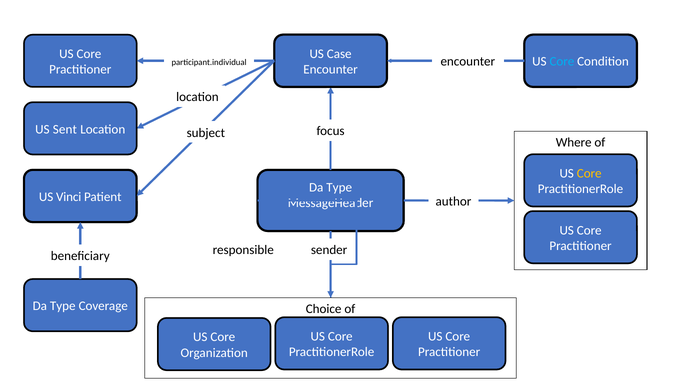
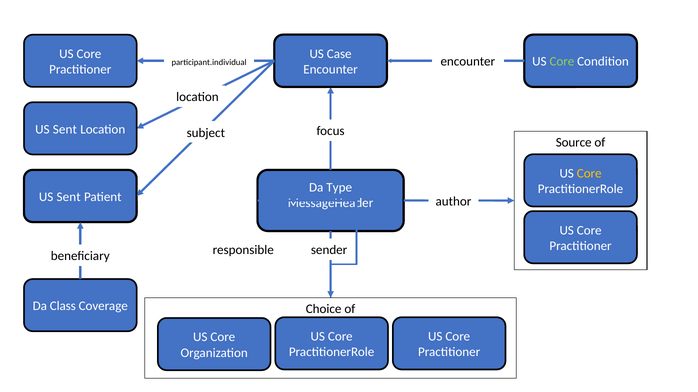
Core colour: light blue -> light green (562, 62)
Where: Where -> Source (574, 143)
Vinci: Vinci -> Sent (69, 197)
Type: Type -> Class (63, 307)
